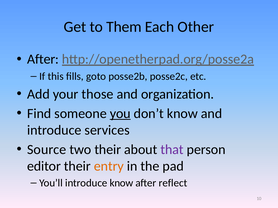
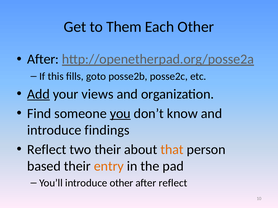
Add underline: none -> present (38, 94)
those: those -> views (98, 94)
services: services -> findings (107, 130)
Source: Source -> Reflect (47, 150)
that colour: purple -> orange (172, 150)
editor: editor -> based (44, 167)
introduce know: know -> other (121, 183)
